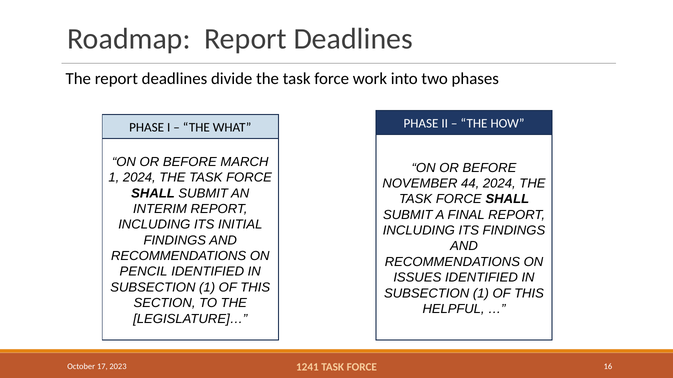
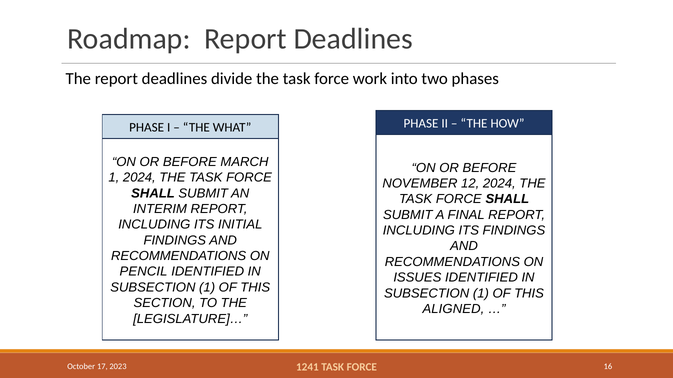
44: 44 -> 12 (470, 184)
HELPFUL: HELPFUL -> ALIGNED (453, 309)
